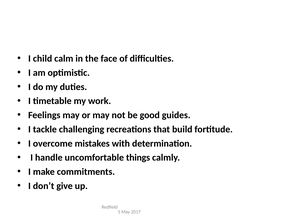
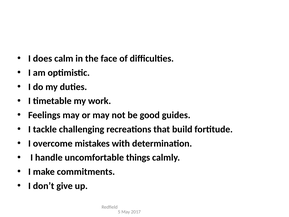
child: child -> does (43, 58)
